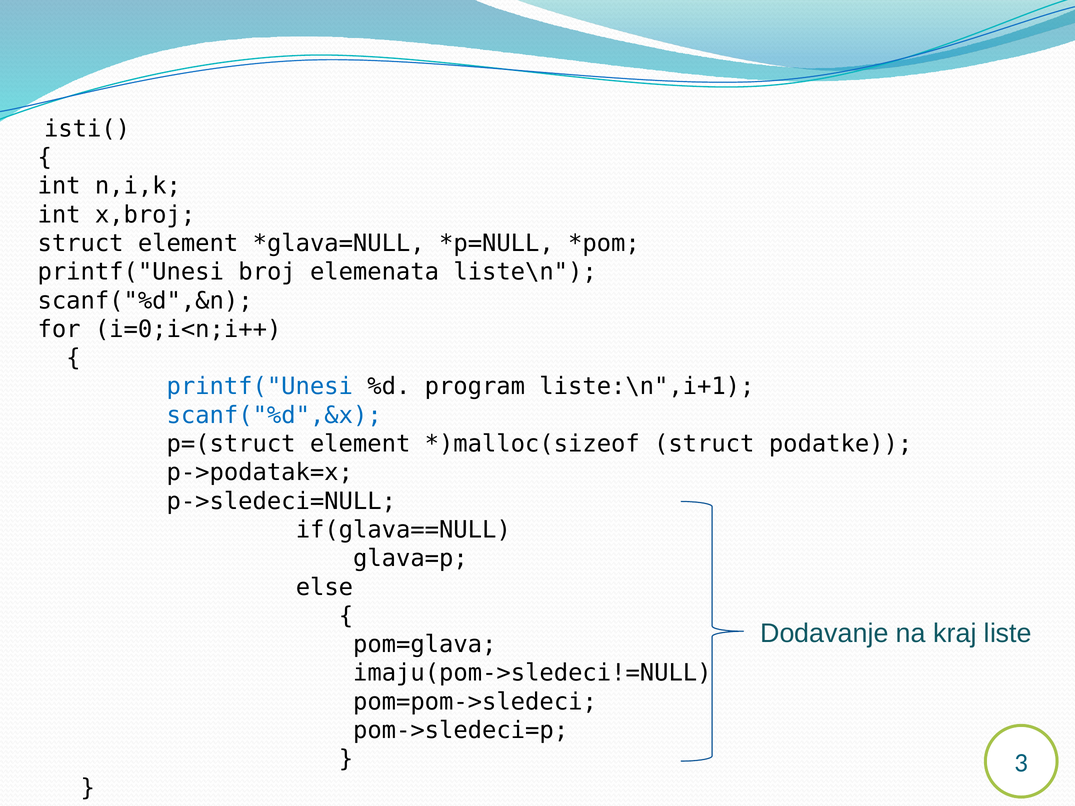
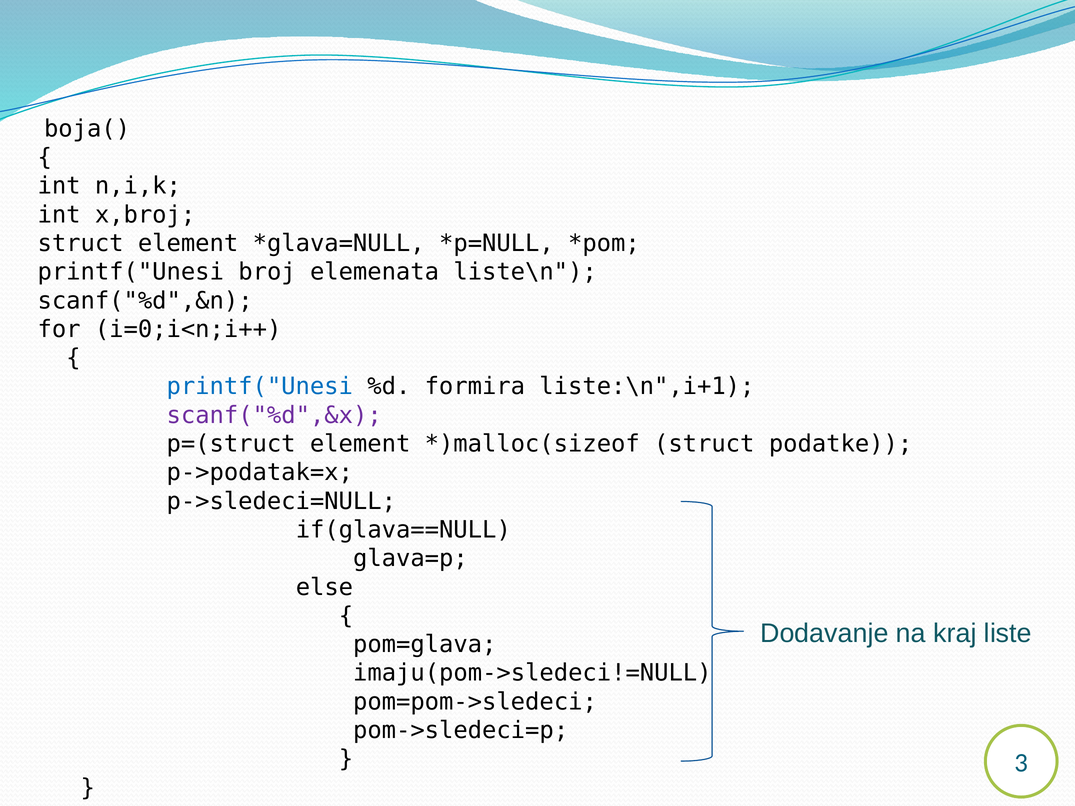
isti(: isti( -> boja( (87, 129)
program: program -> formira (475, 387)
scanf("%d",&x colour: blue -> purple (274, 415)
